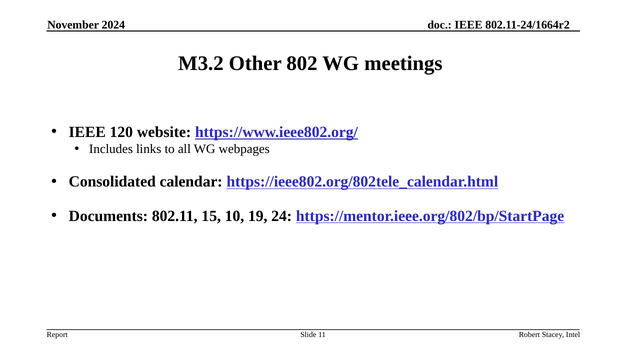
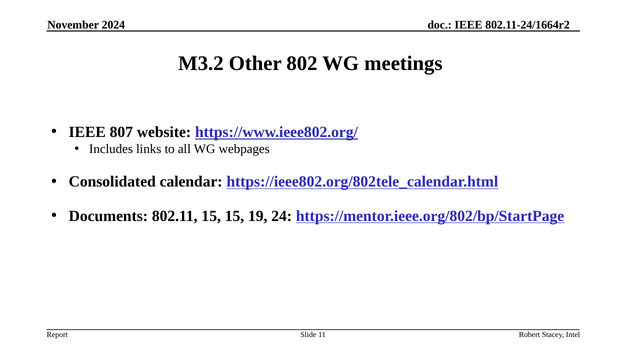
120: 120 -> 807 (121, 132)
15 10: 10 -> 15 (234, 216)
